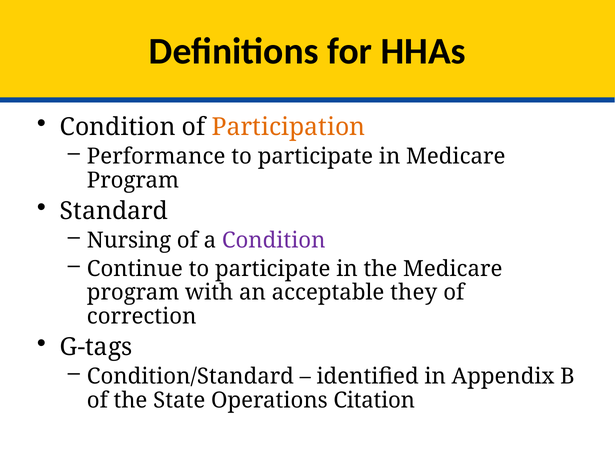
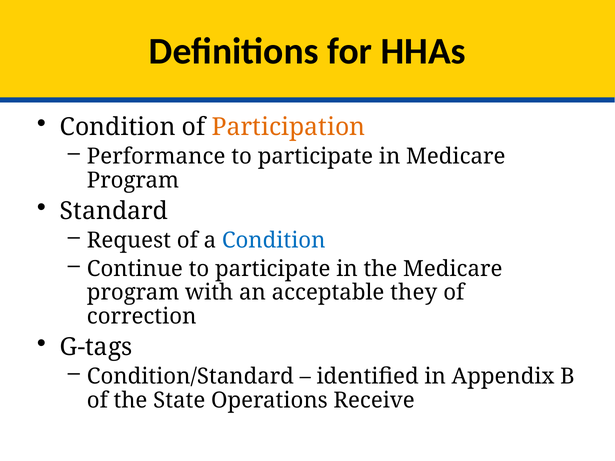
Nursing: Nursing -> Request (129, 241)
Condition colour: purple -> blue (274, 241)
Citation: Citation -> Receive (374, 401)
